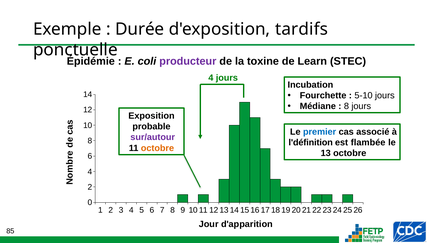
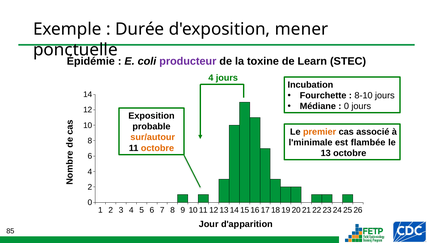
tardifs: tardifs -> mener (302, 29)
5-10: 5-10 -> 8-10 (364, 96)
8: 8 -> 0 (346, 107)
premier colour: blue -> orange (320, 132)
sur/autour colour: purple -> orange (153, 138)
l'définition: l'définition -> l'minimale (311, 143)
